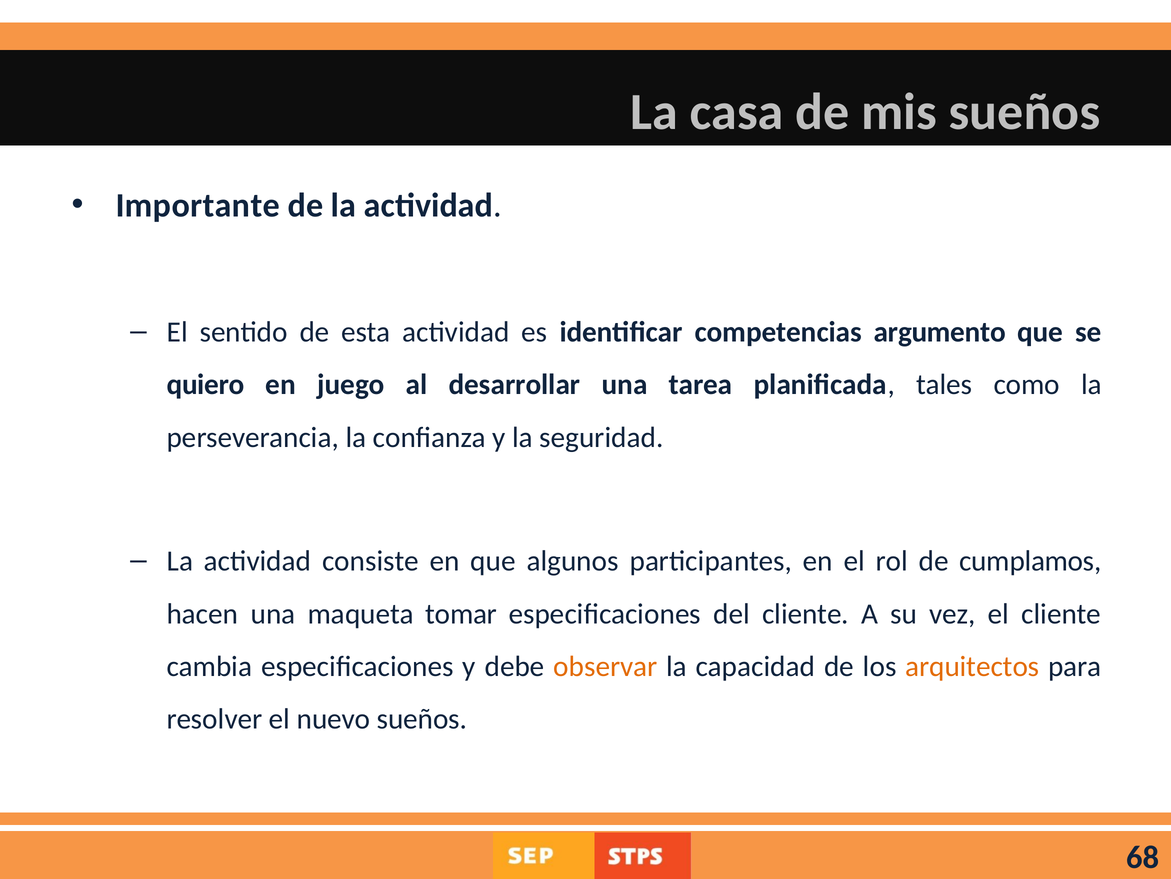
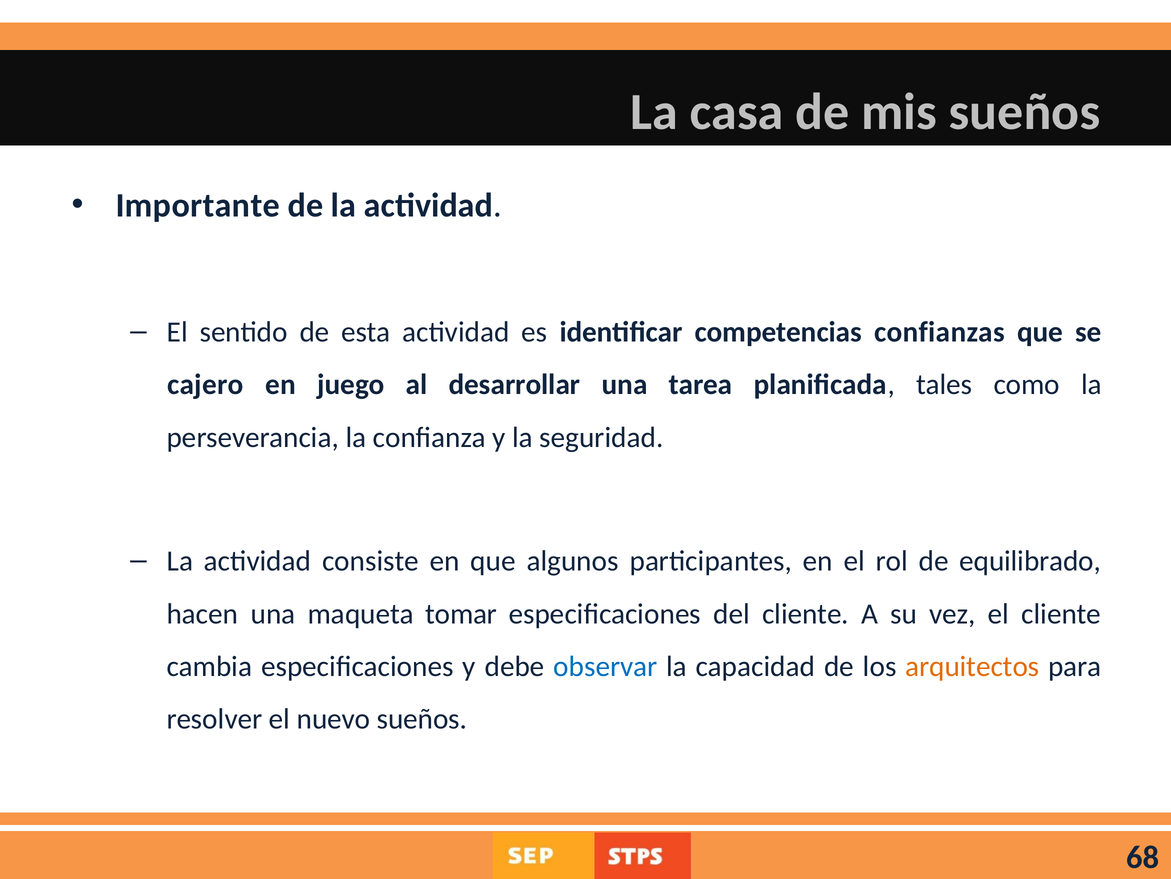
argumento: argumento -> confianzas (940, 332)
quiero: quiero -> cajero (205, 384)
cumplamos: cumplamos -> equilibrado (1030, 561)
observar colour: orange -> blue (605, 666)
